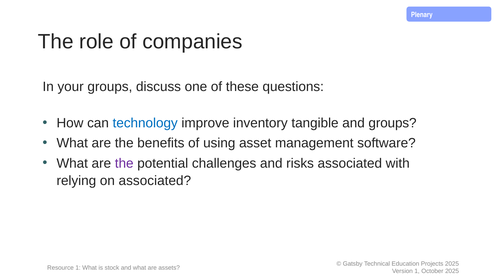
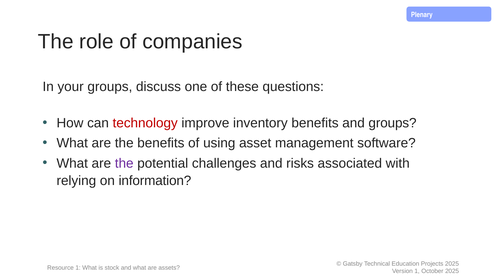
technology colour: blue -> red (145, 123)
inventory tangible: tangible -> benefits (315, 123)
on associated: associated -> information (155, 180)
